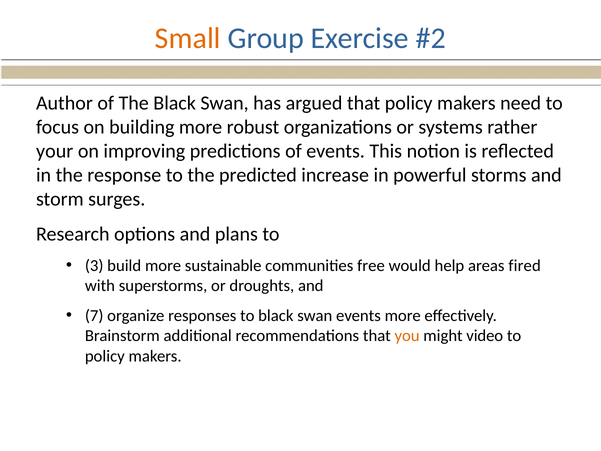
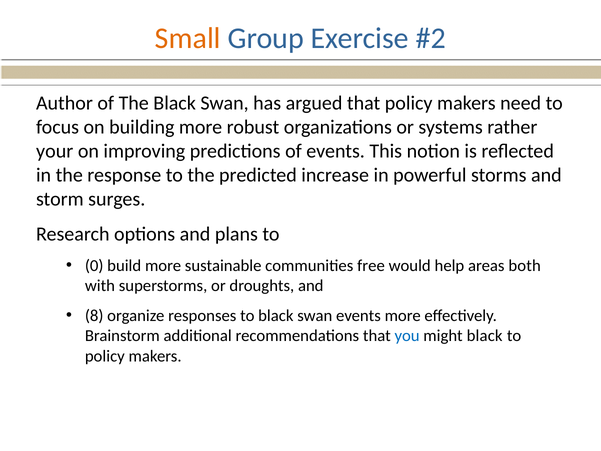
3: 3 -> 0 (94, 266)
fired: fired -> both (525, 266)
7: 7 -> 8 (94, 316)
you colour: orange -> blue (407, 336)
might video: video -> black (485, 336)
